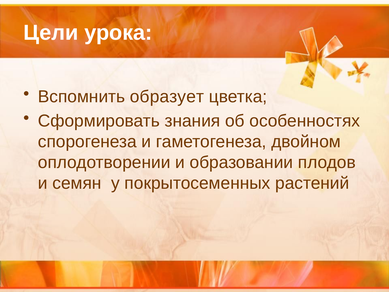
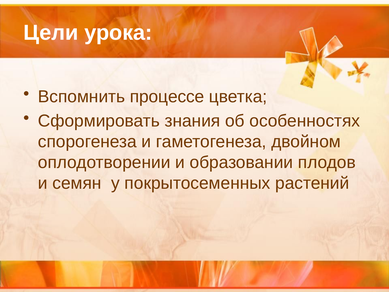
образует: образует -> процессе (167, 97)
